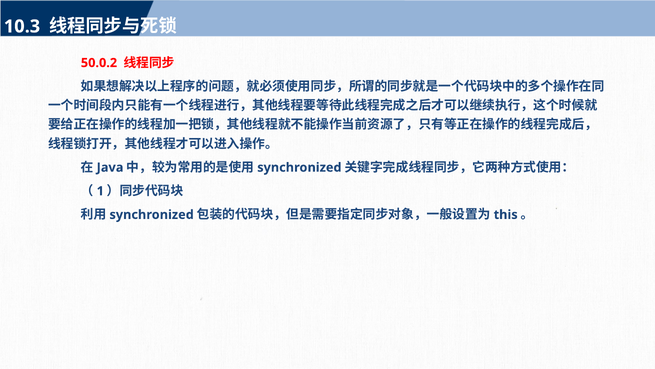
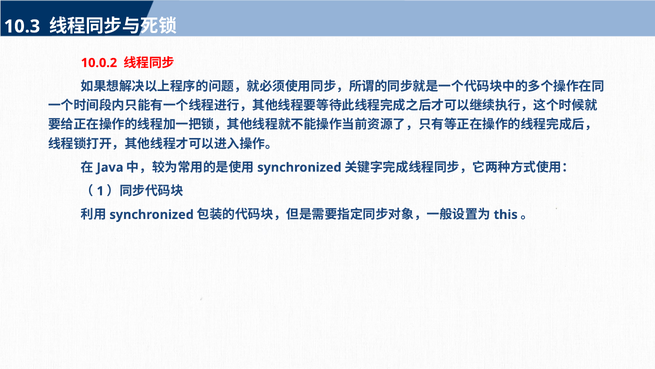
50.0.2: 50.0.2 -> 10.0.2 (99, 63)
